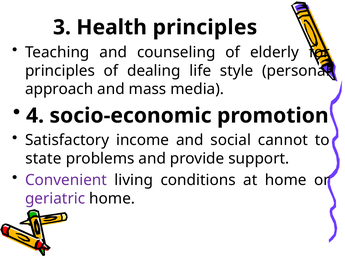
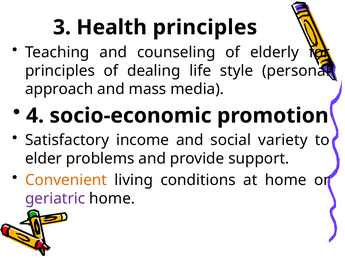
cannot: cannot -> variety (283, 140)
state: state -> elder (44, 158)
Convenient colour: purple -> orange (66, 180)
